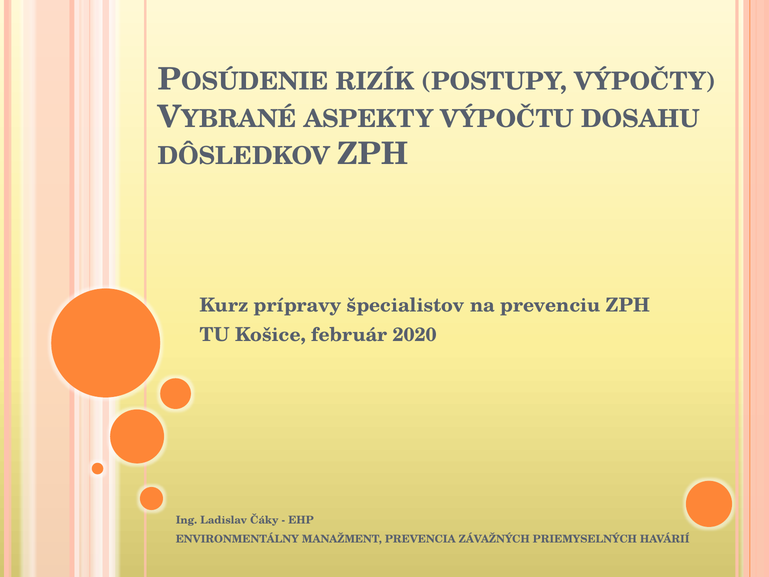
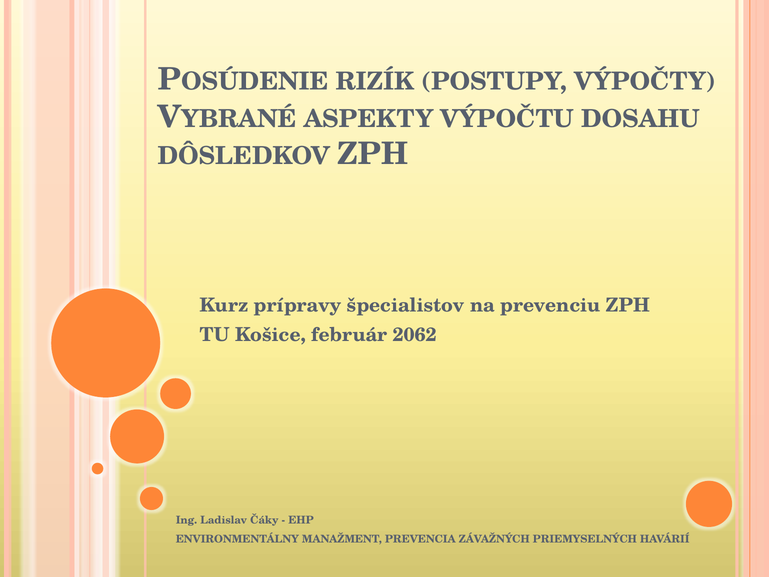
2020: 2020 -> 2062 (415, 335)
